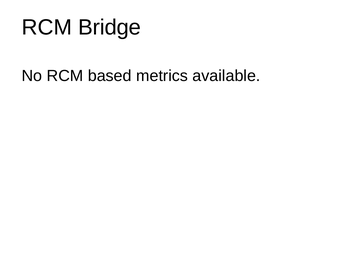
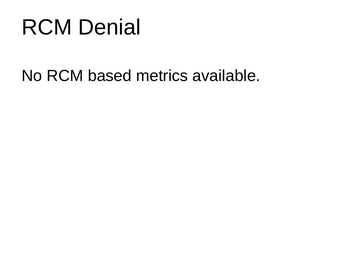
Bridge: Bridge -> Denial (109, 27)
